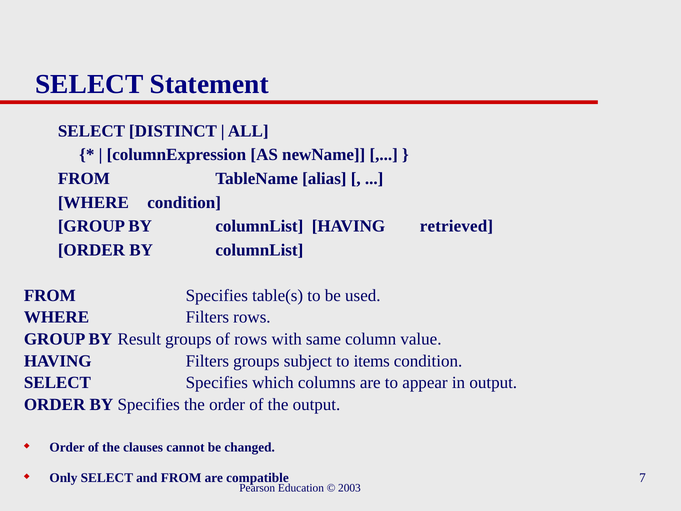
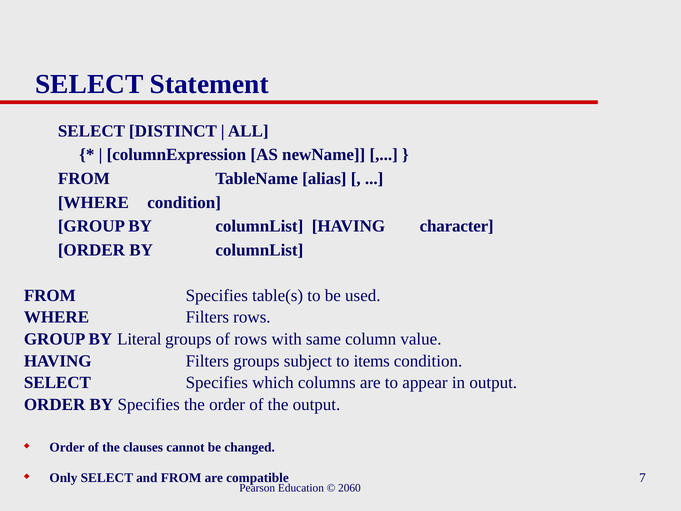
retrieved: retrieved -> character (457, 226)
Result: Result -> Literal (139, 339)
2003: 2003 -> 2060 (349, 488)
